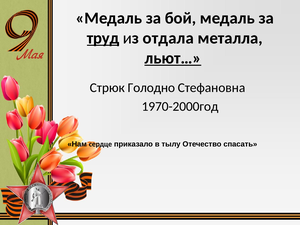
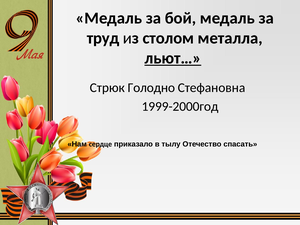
труд underline: present -> none (103, 38)
отдала: отдала -> столом (168, 38)
1970-2000год: 1970-2000год -> 1999-2000год (180, 106)
